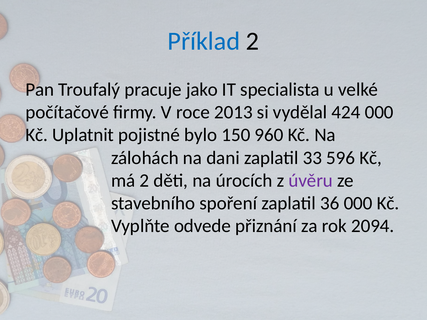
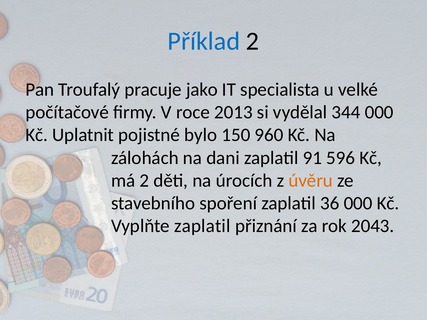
424: 424 -> 344 (346, 112)
33: 33 -> 91 (312, 158)
úvěru colour: purple -> orange (311, 181)
Vyplňte odvede: odvede -> zaplatil (202, 226)
2094: 2094 -> 2043 (373, 226)
